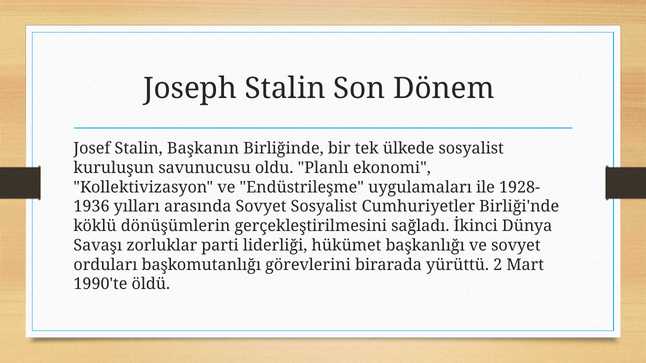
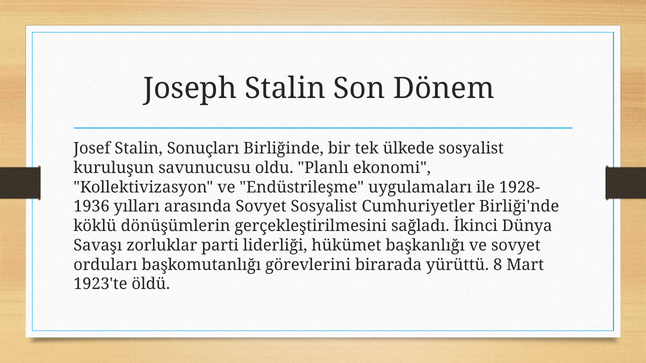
Başkanın: Başkanın -> Sonuçları (203, 149)
2: 2 -> 8 (498, 265)
1990'te: 1990'te -> 1923'te (100, 284)
